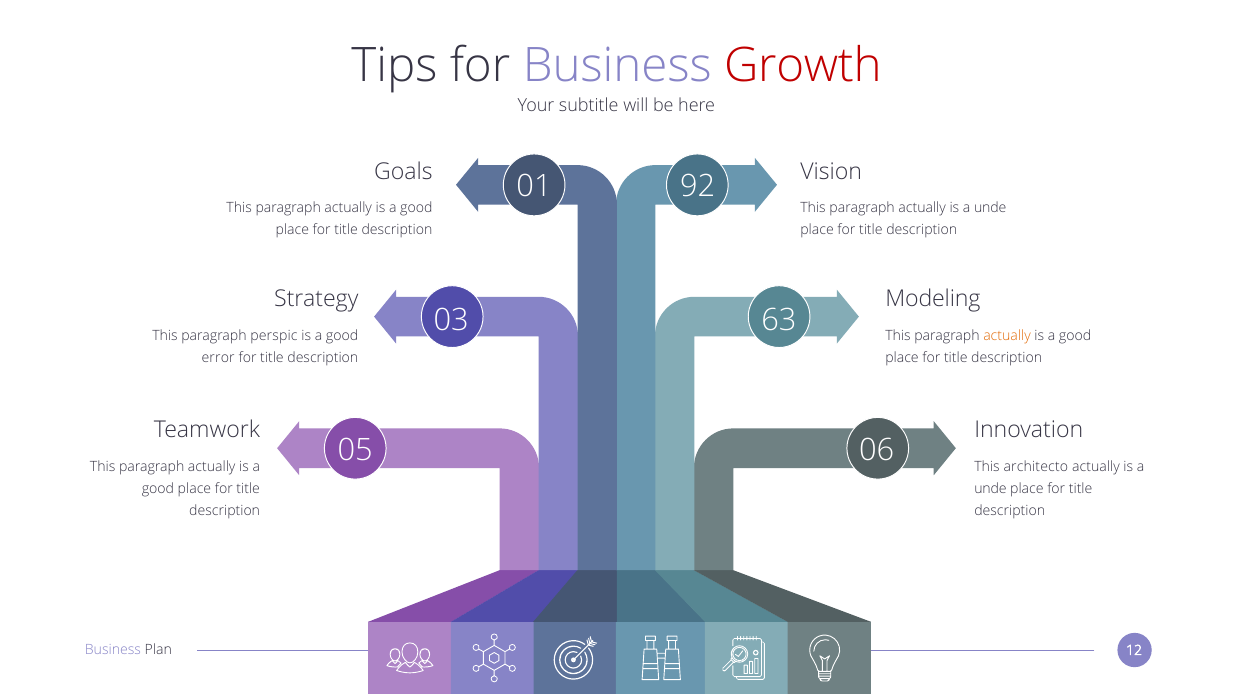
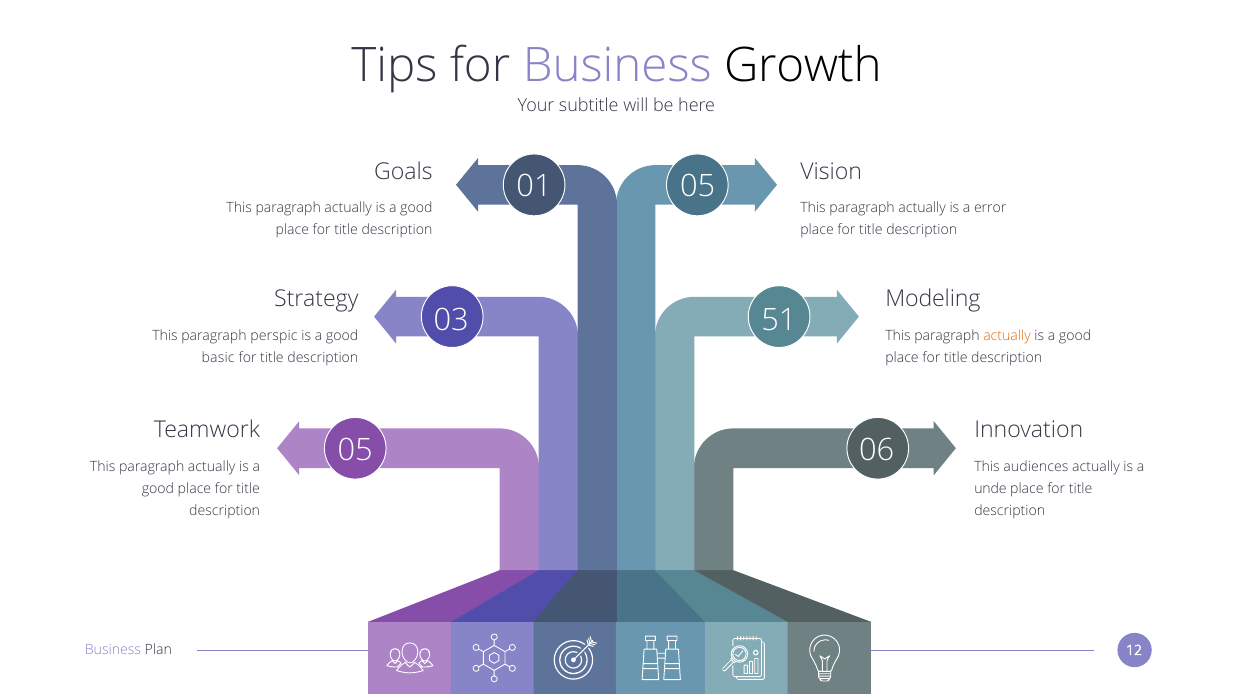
Growth colour: red -> black (803, 65)
01 92: 92 -> 05 (698, 187)
unde: unde -> error (990, 208)
63: 63 -> 51 (779, 320)
error: error -> basic (218, 357)
architecto: architecto -> audiences (1036, 466)
